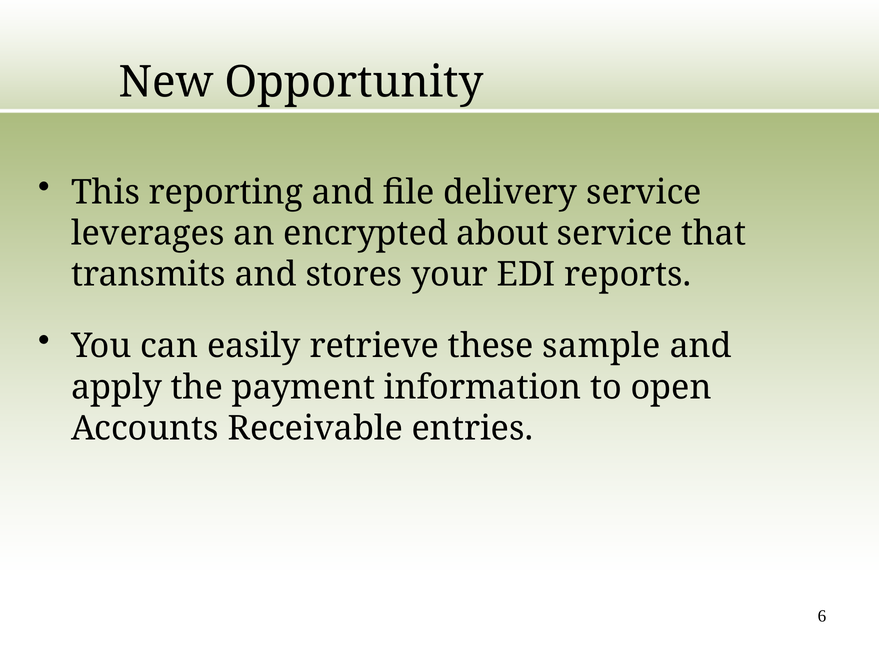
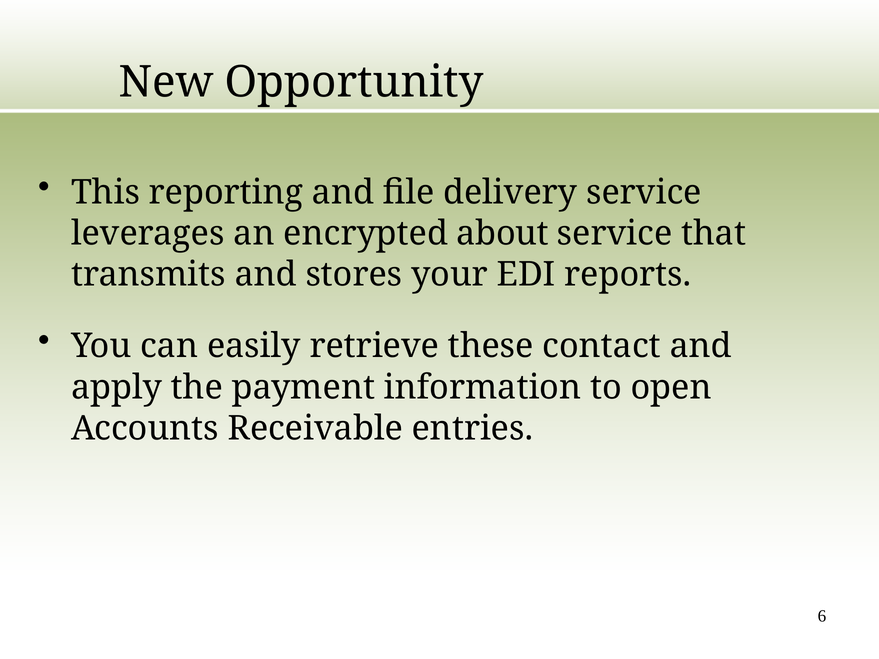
sample: sample -> contact (602, 346)
